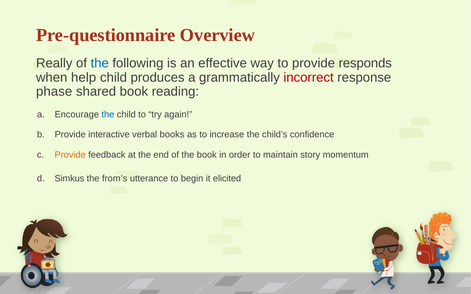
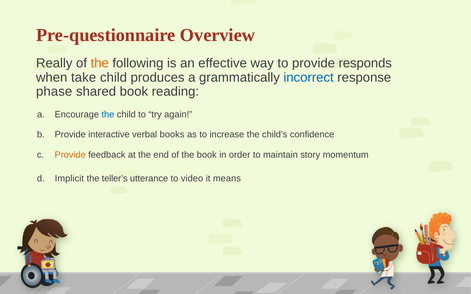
the colour: blue -> orange (100, 63)
help: help -> take (84, 77)
incorrect colour: red -> blue (309, 77)
Simkus: Simkus -> Implicit (69, 179)
from’s: from’s -> teller’s (115, 179)
begin: begin -> video (192, 179)
elicited: elicited -> means (227, 179)
